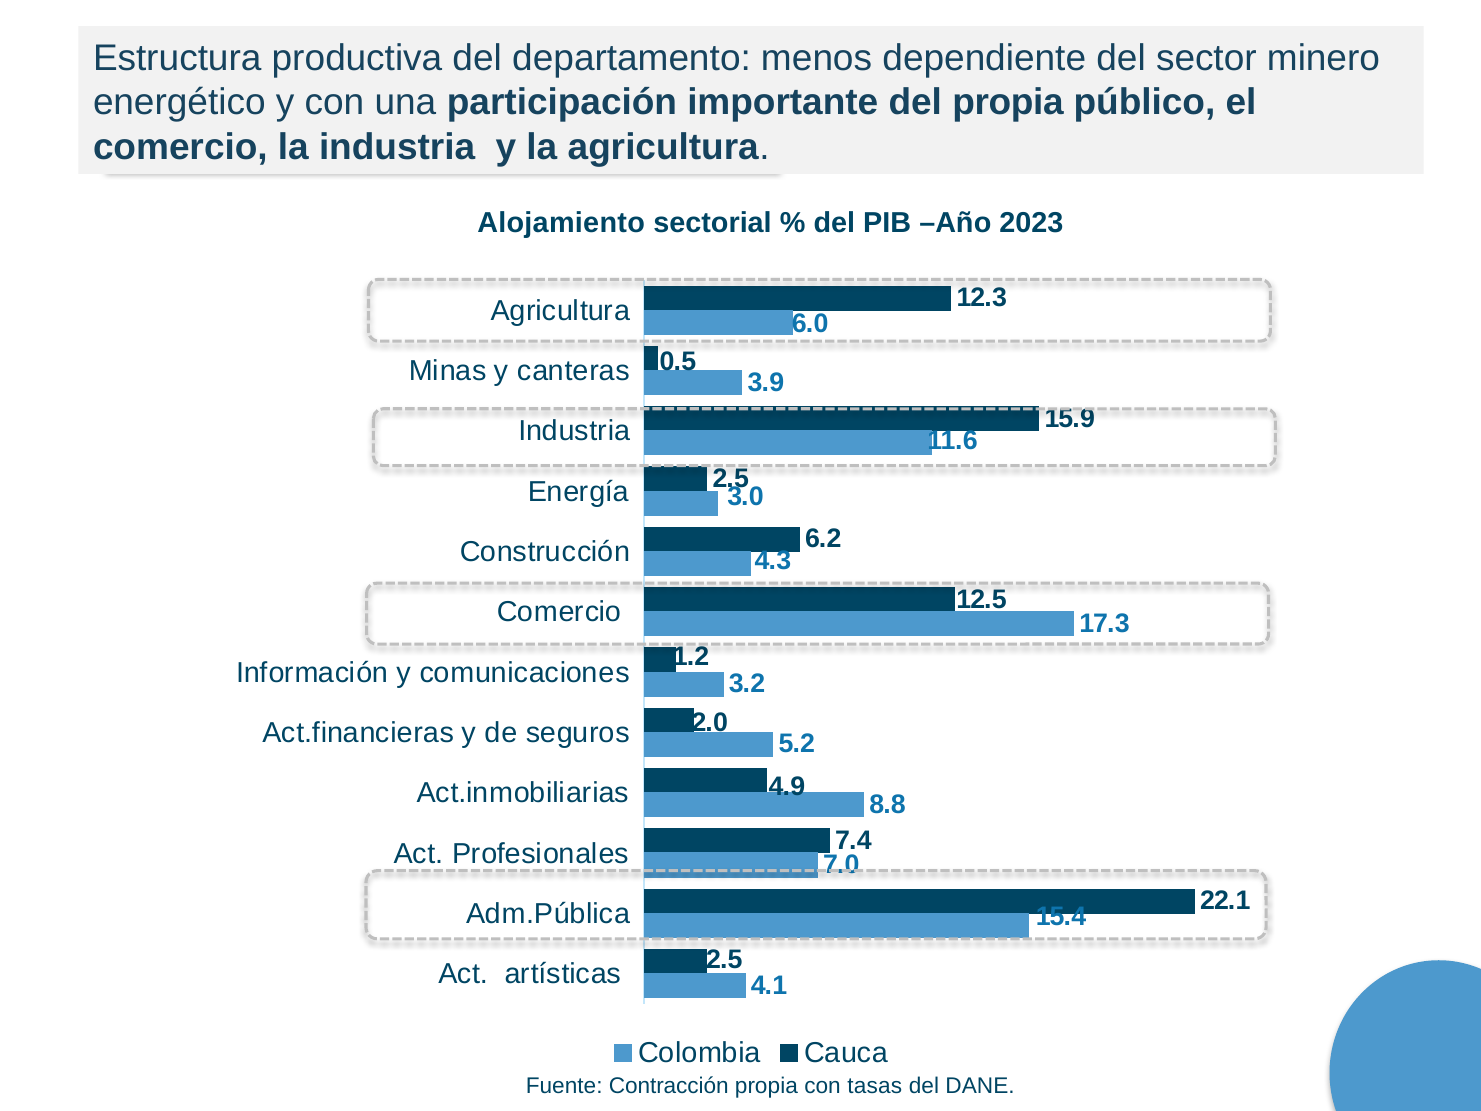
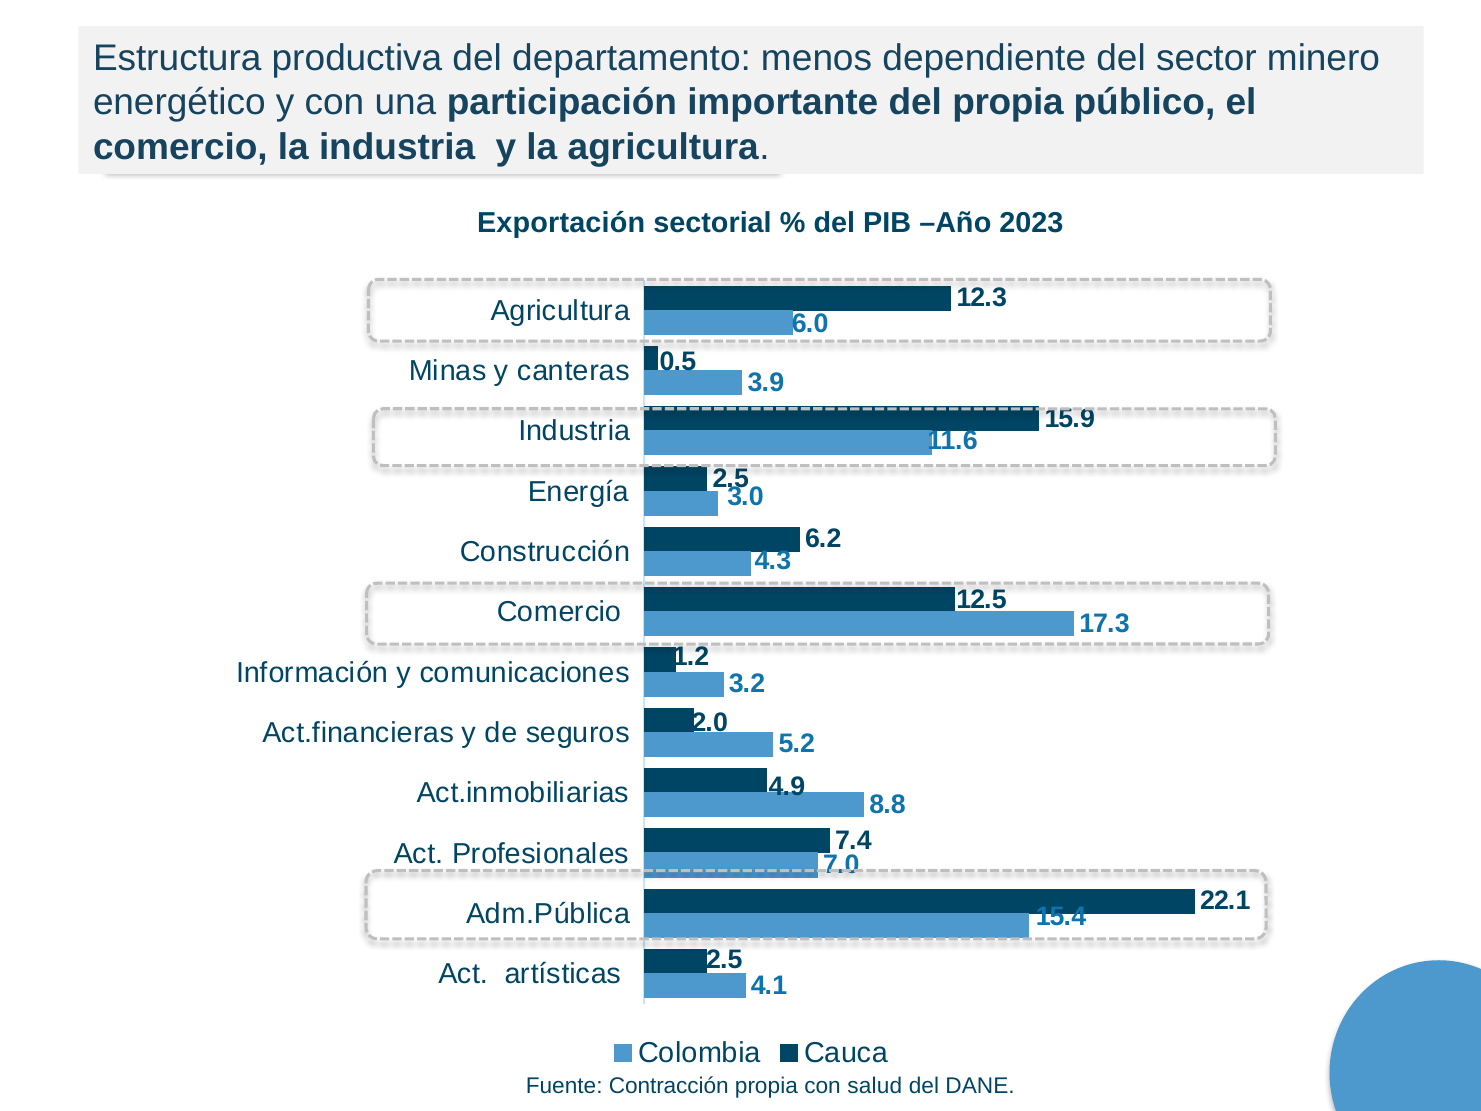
Alojamiento: Alojamiento -> Exportación (561, 223)
tasas: tasas -> salud (875, 1086)
